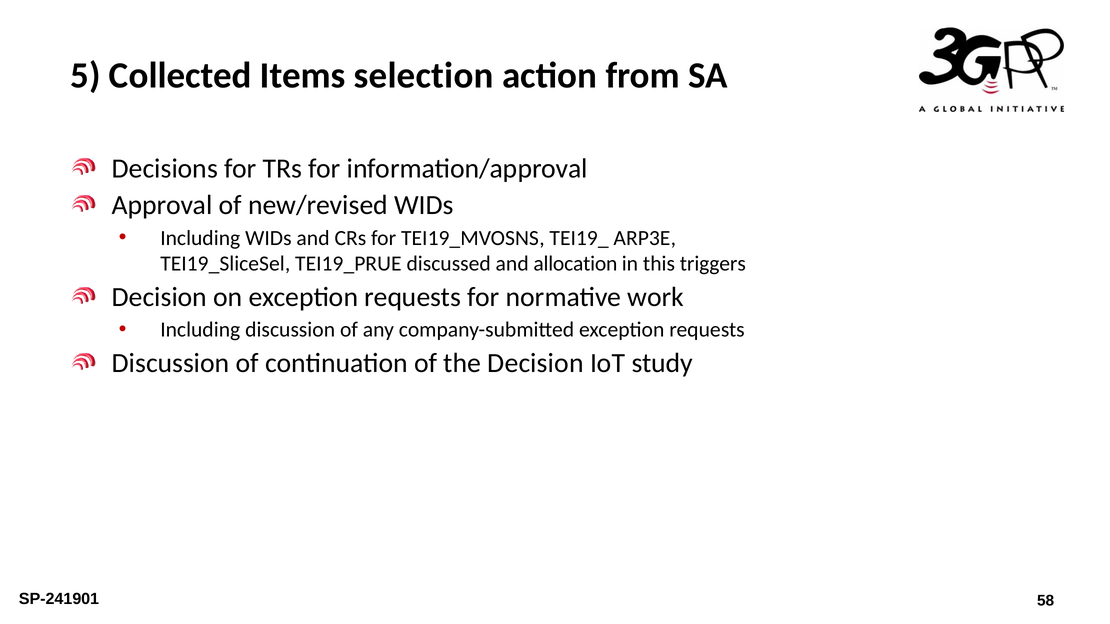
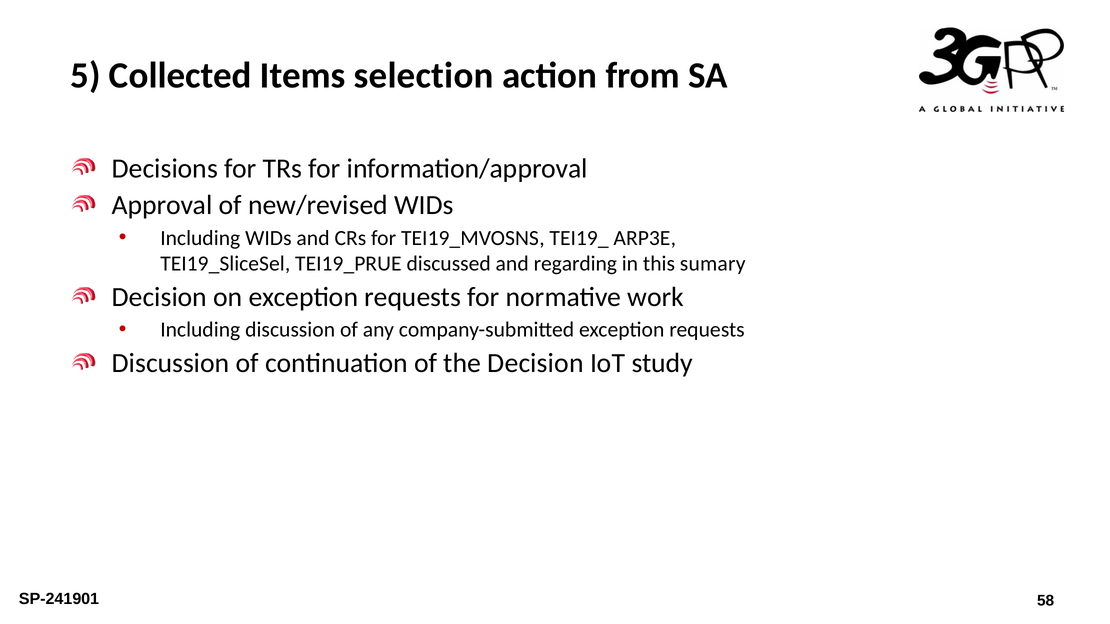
allocation: allocation -> regarding (575, 264)
triggers: triggers -> sumary (713, 264)
